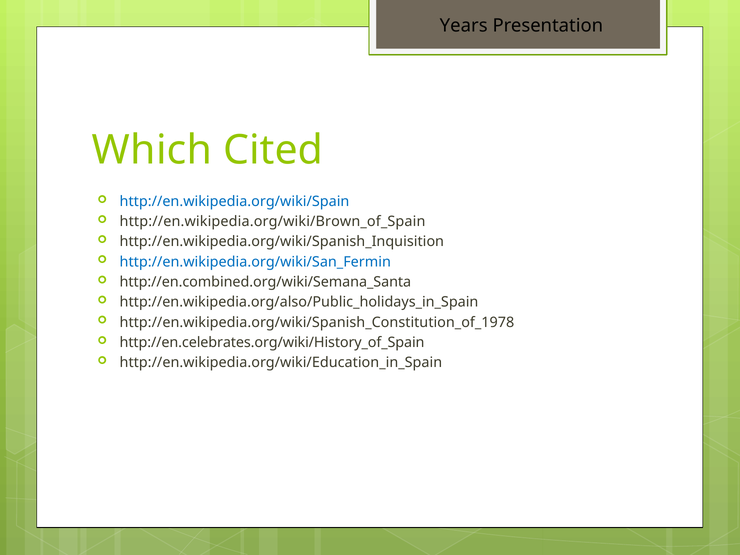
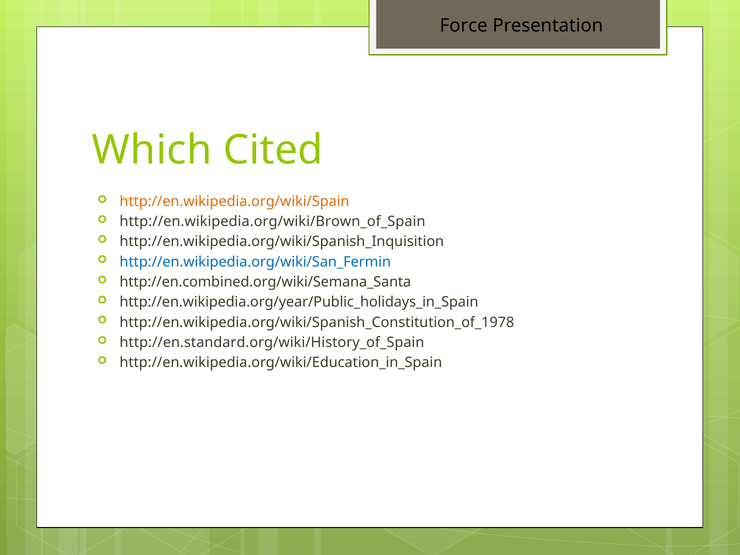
Years: Years -> Force (464, 25)
http://en.wikipedia.org/wiki/Spain colour: blue -> orange (235, 201)
http://en.wikipedia.org/also/Public_holidays_in_Spain: http://en.wikipedia.org/also/Public_holidays_in_Spain -> http://en.wikipedia.org/year/Public_holidays_in_Spain (299, 302)
http://en.celebrates.org/wiki/History_of_Spain: http://en.celebrates.org/wiki/History_of_Spain -> http://en.standard.org/wiki/History_of_Spain (272, 343)
